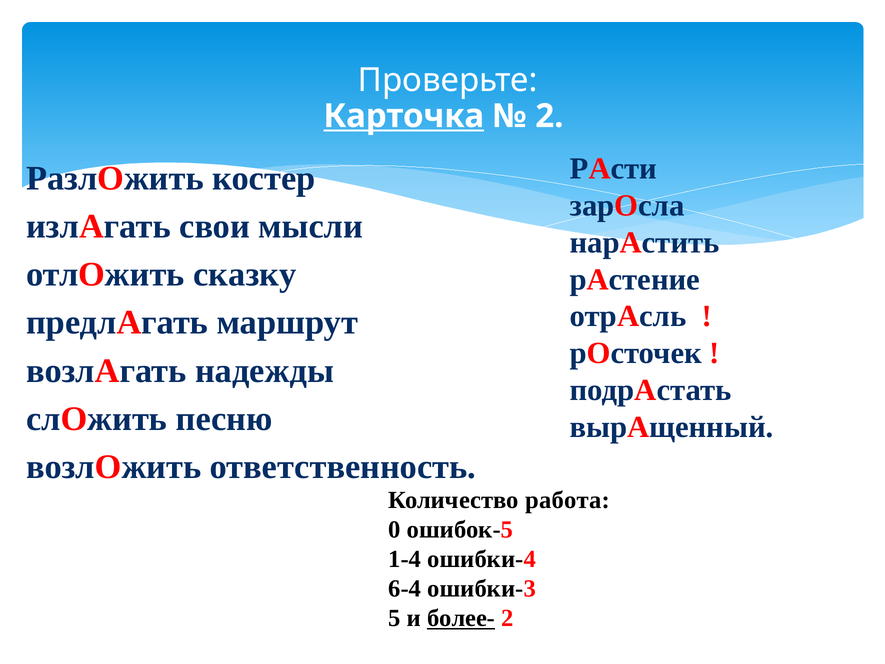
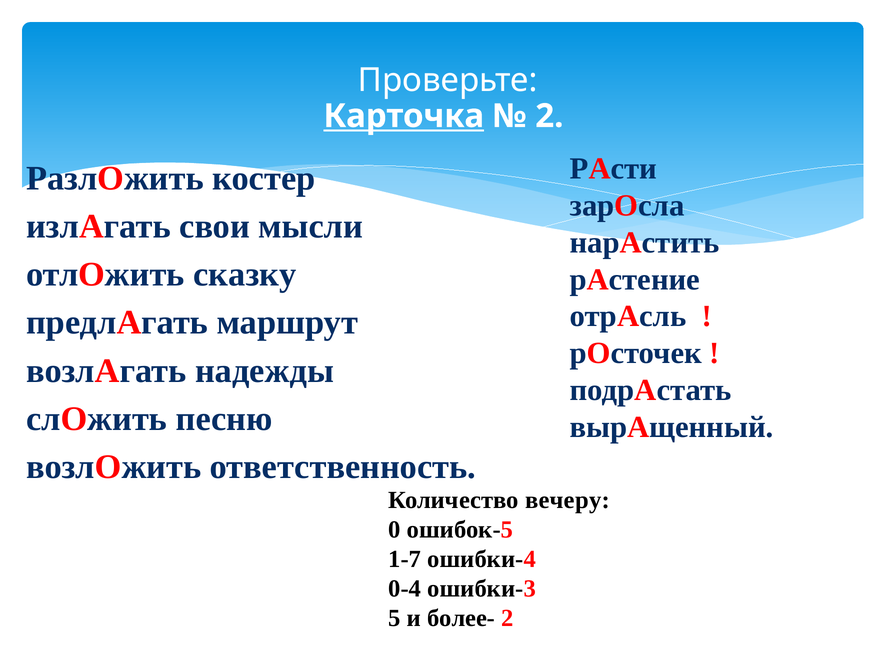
работа: работа -> вечеру (567, 500)
1-4: 1-4 -> 1-7 (405, 559)
6-4: 6-4 -> 0-4 (405, 588)
более- underline: present -> none (461, 618)
